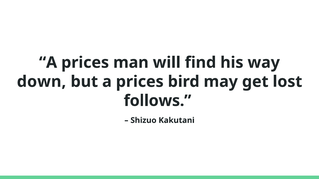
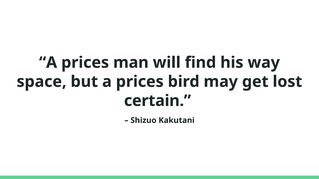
down: down -> space (42, 82)
follows: follows -> certain (157, 101)
